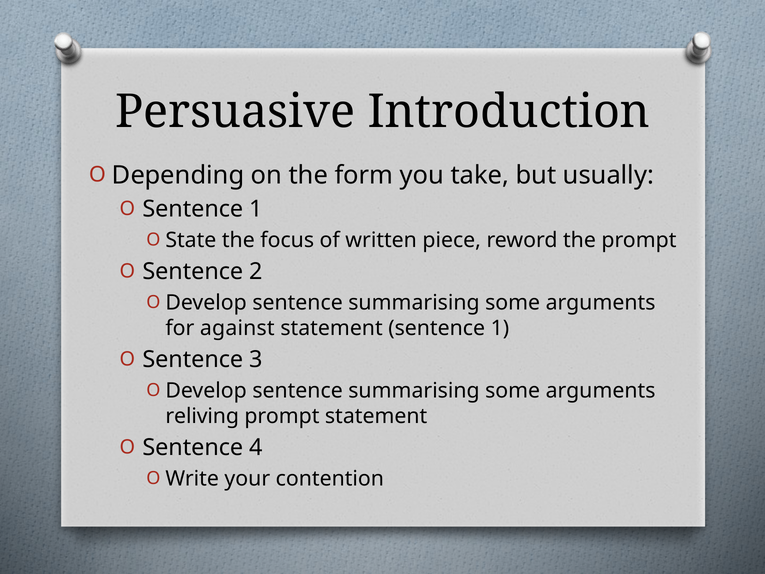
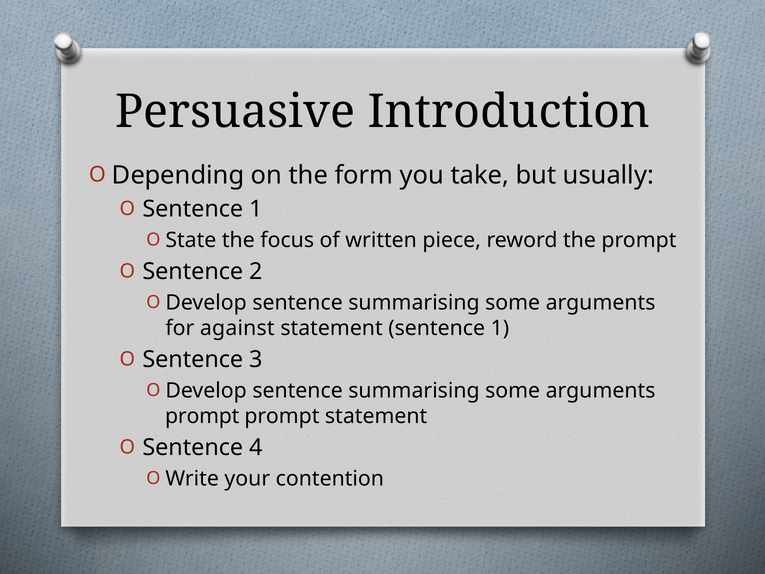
reliving: reliving -> prompt (202, 416)
